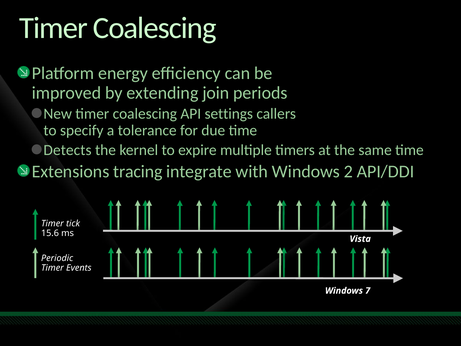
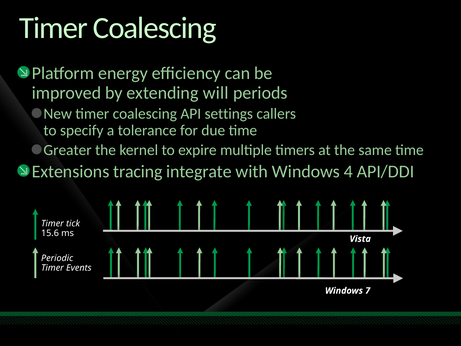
join: join -> will (216, 93)
Detects: Detects -> Greater (68, 150)
2: 2 -> 4 (348, 172)
